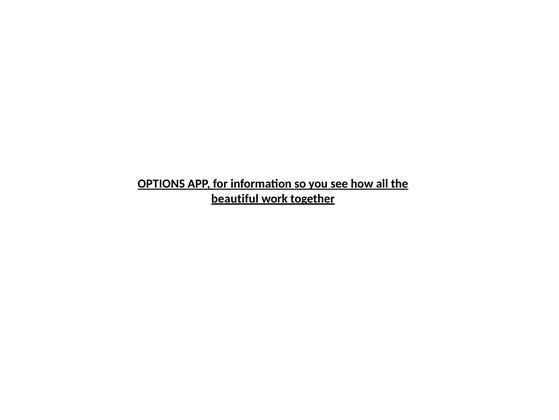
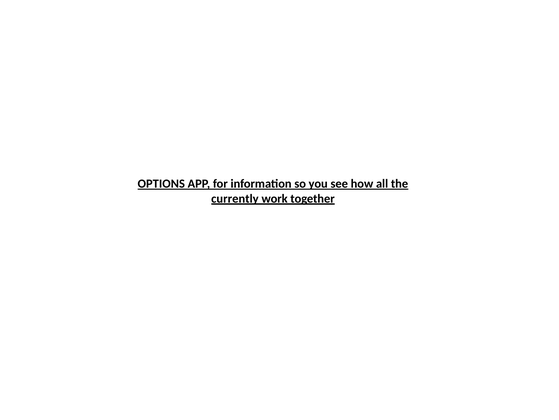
beautiful: beautiful -> currently (235, 198)
